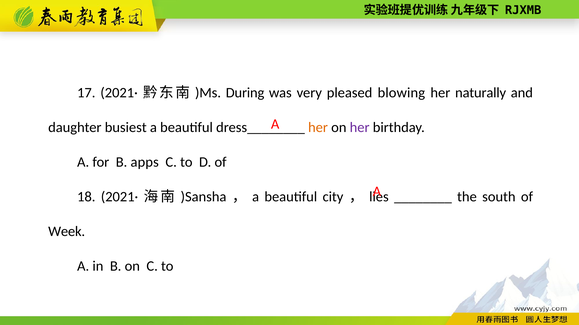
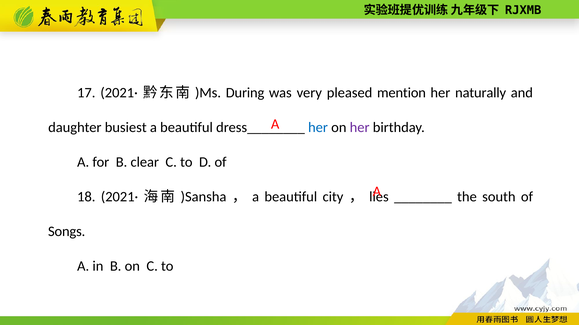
blowing: blowing -> mention (401, 93)
her colour: orange -> blue (318, 128)
apps: apps -> clear (145, 162)
Week: Week -> Songs (67, 232)
